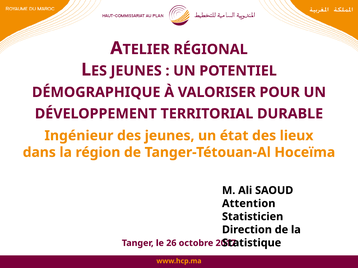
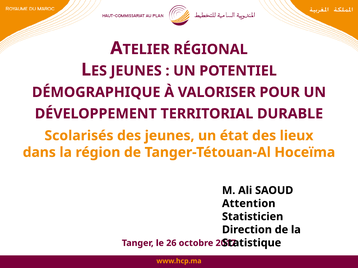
Ingénieur: Ingénieur -> Scolarisés (79, 136)
